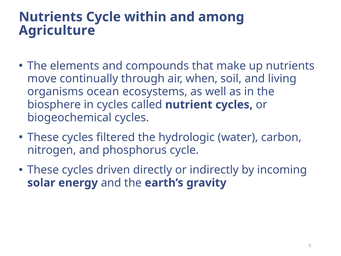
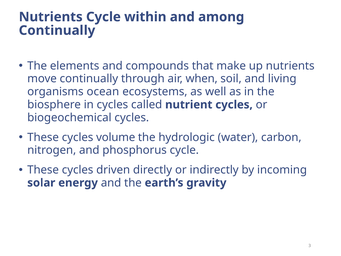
Agriculture: Agriculture -> Continually (57, 30)
filtered: filtered -> volume (116, 137)
